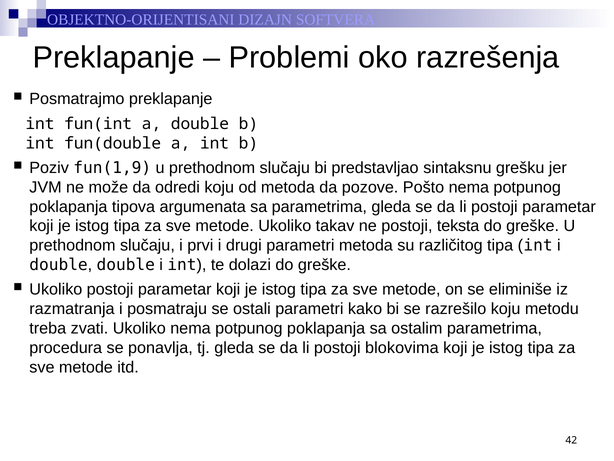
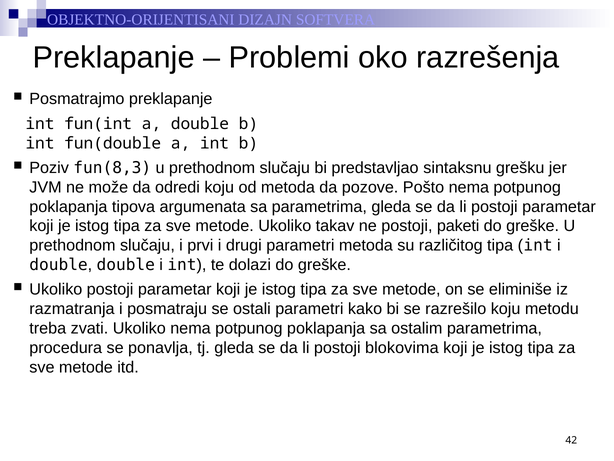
fun(1,9: fun(1,9 -> fun(8,3 (112, 168)
teksta: teksta -> paketi (458, 226)
